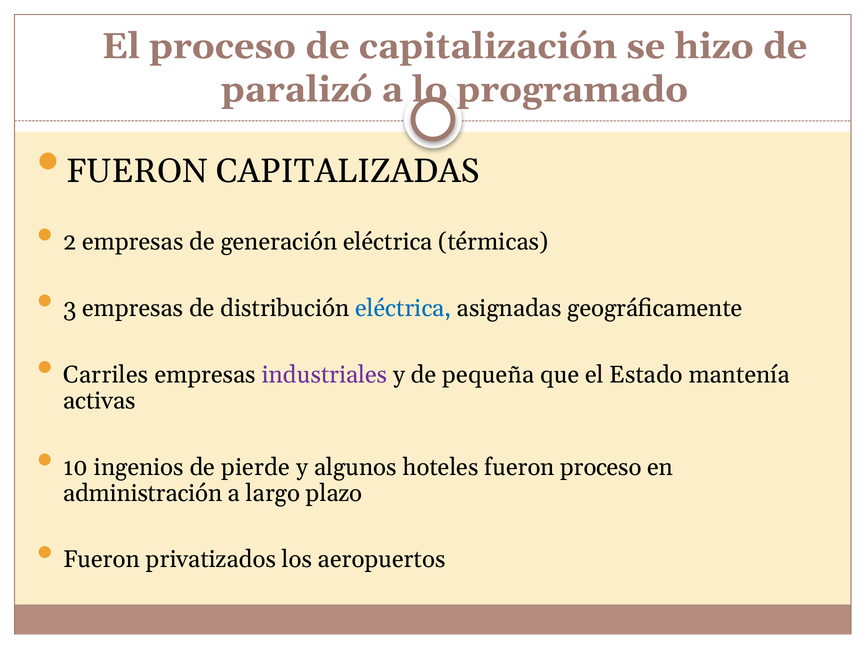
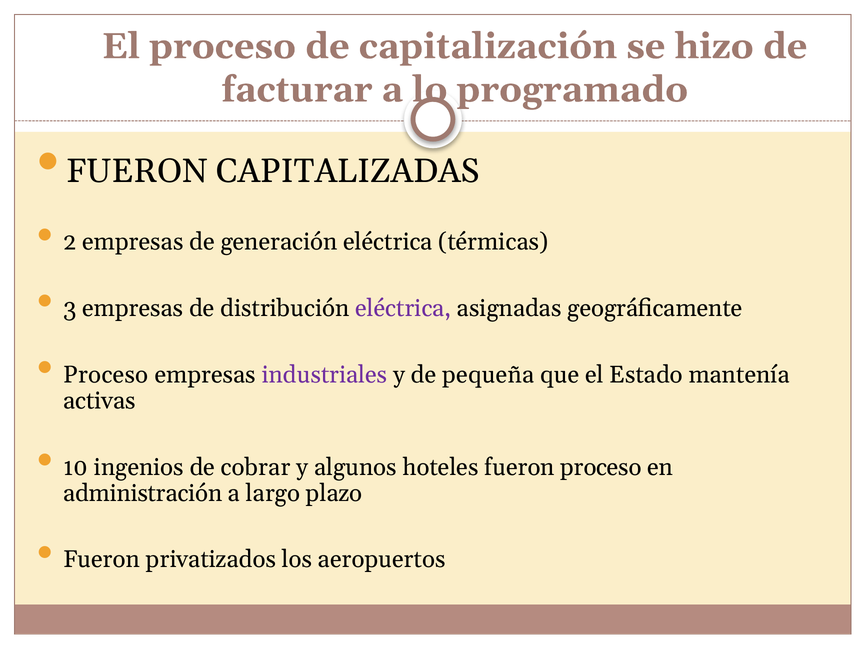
paralizó: paralizó -> facturar (297, 90)
eléctrica colour: blue -> purple (403, 308)
Carriles: Carriles -> Proceso (106, 375)
pierde: pierde -> cobrar (256, 467)
